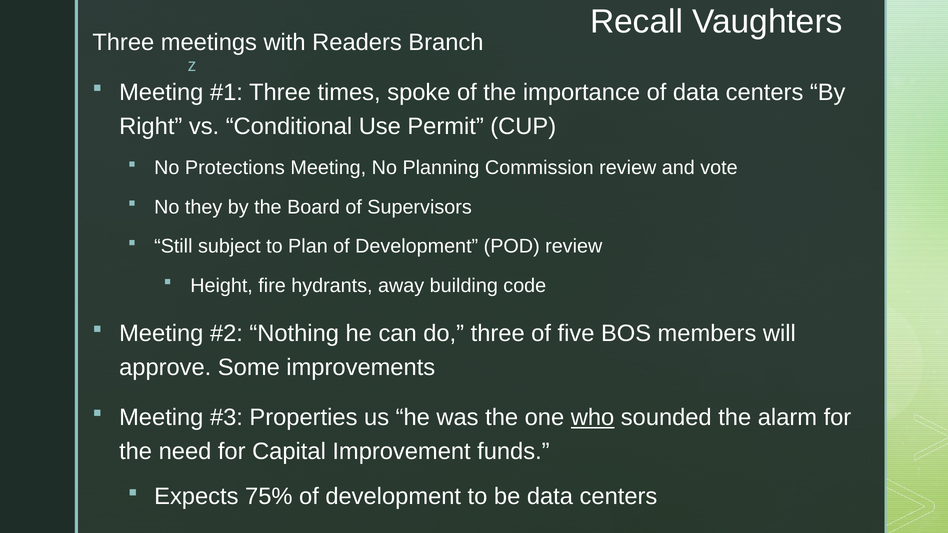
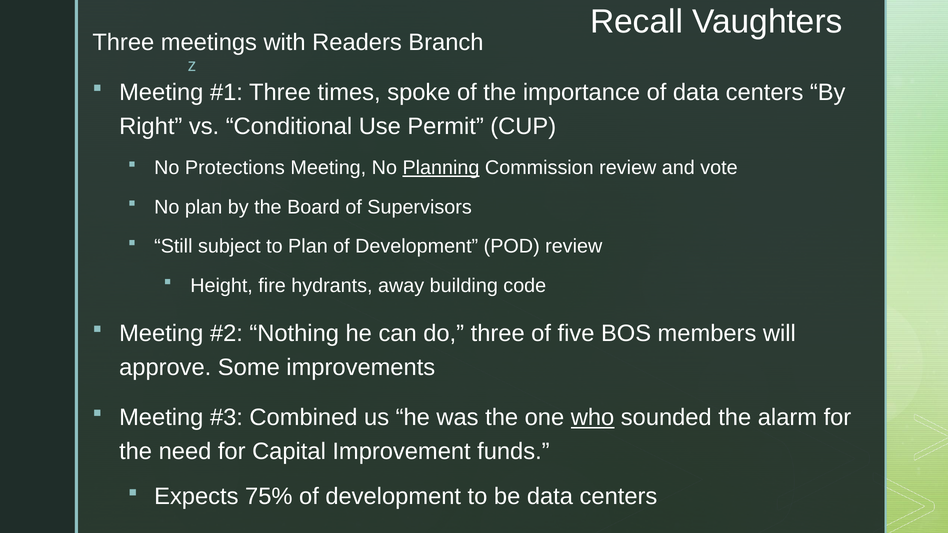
Planning underline: none -> present (441, 168)
No they: they -> plan (204, 207)
Properties: Properties -> Combined (303, 418)
